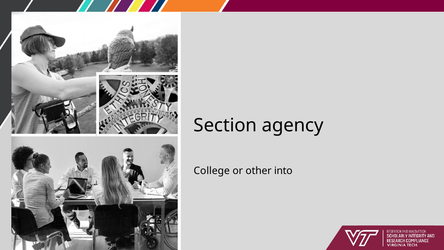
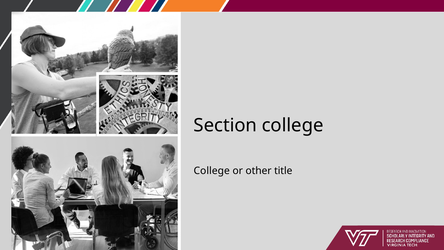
Section agency: agency -> college (293, 125)
into: into -> title (283, 171)
